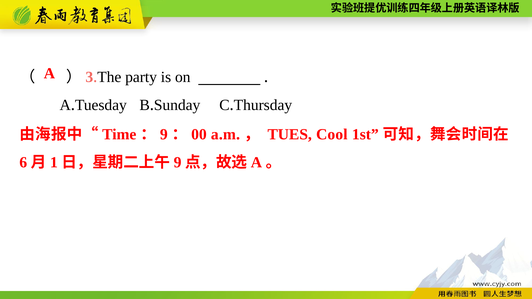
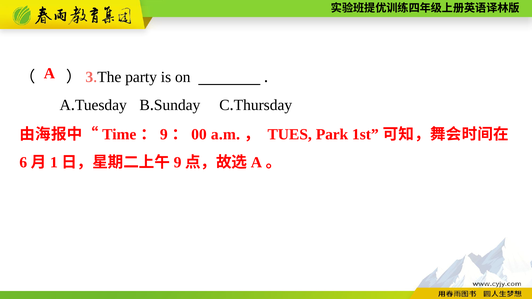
Cool: Cool -> Park (332, 134)
